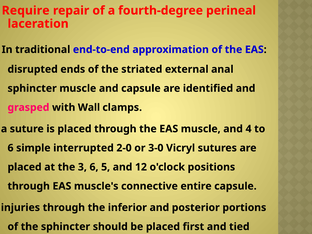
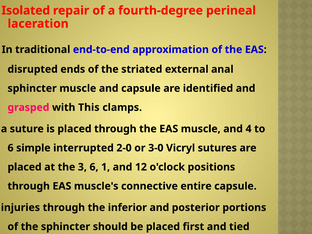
Require: Require -> Isolated (26, 11)
with Wall: Wall -> This (89, 107)
5: 5 -> 1 (106, 167)
